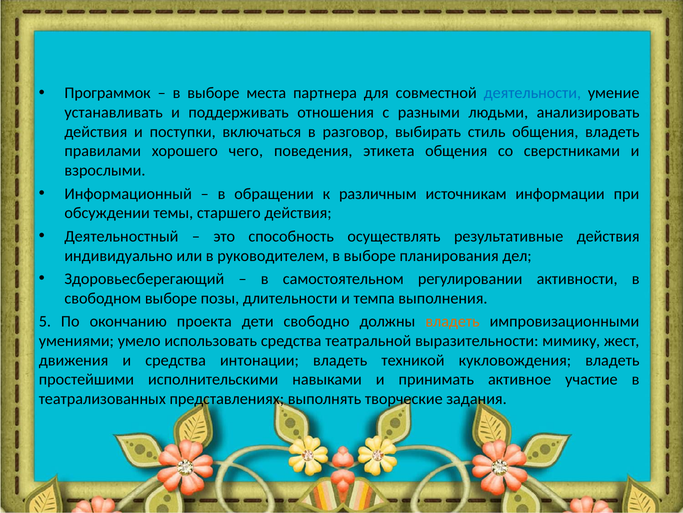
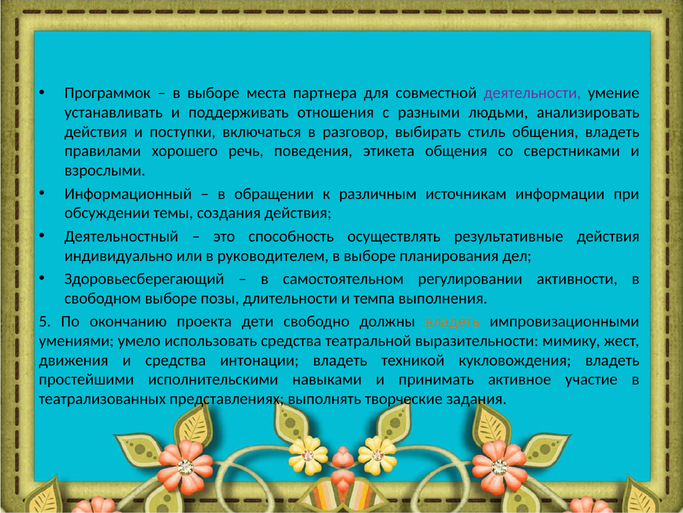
деятельности colour: blue -> purple (532, 93)
чего: чего -> речь (246, 151)
старшего: старшего -> создания (229, 213)
